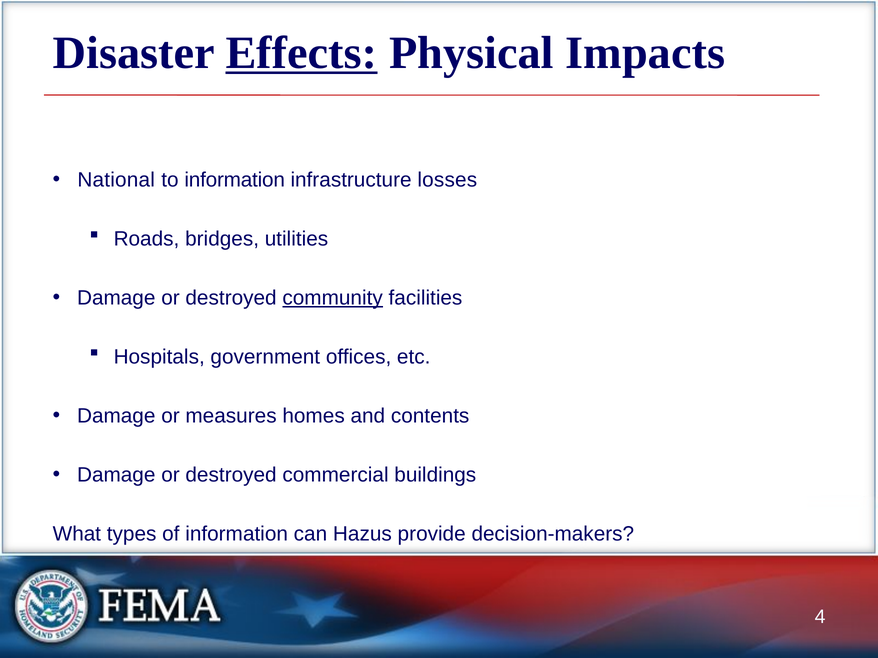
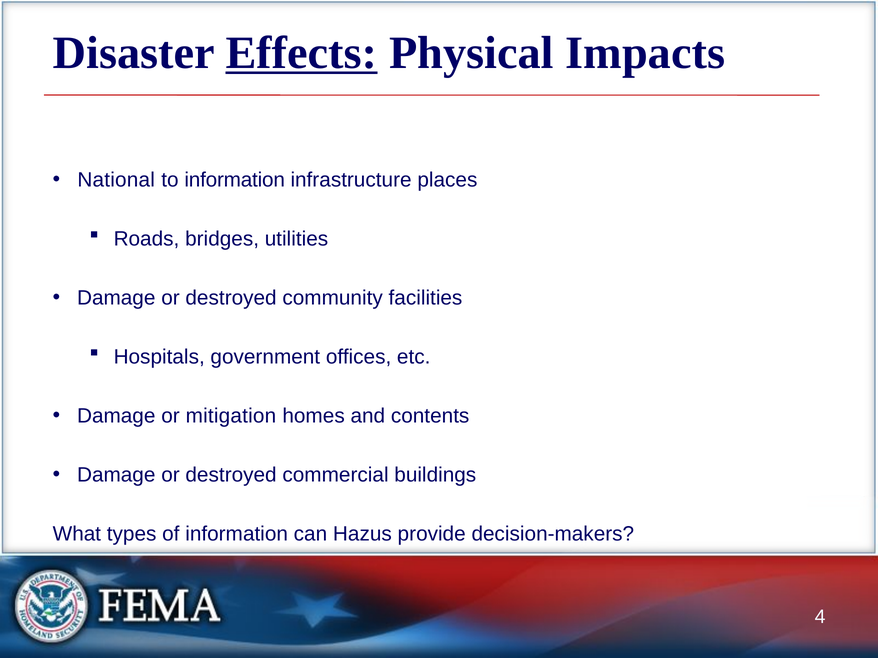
losses: losses -> places (447, 180)
community underline: present -> none (333, 298)
measures: measures -> mitigation (231, 416)
